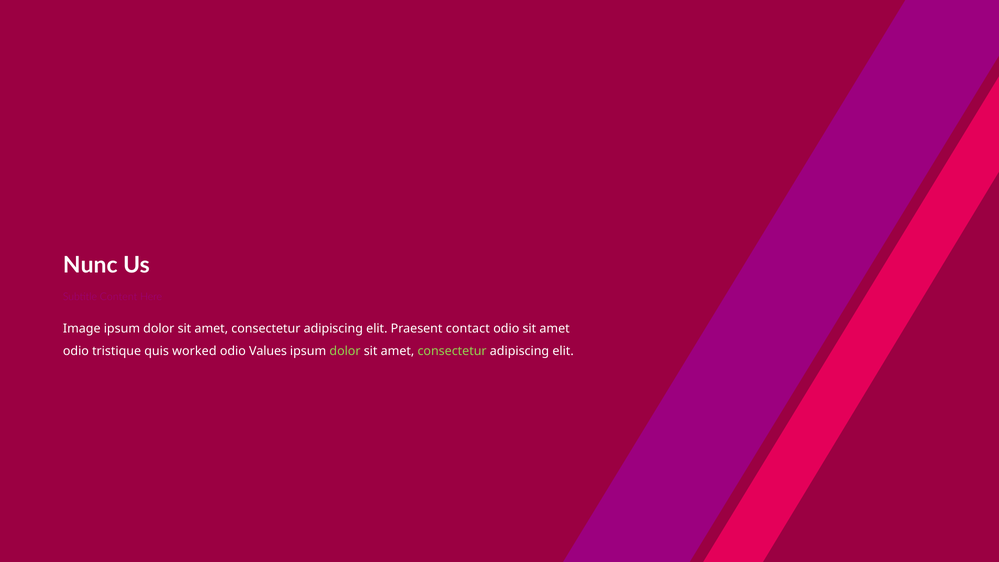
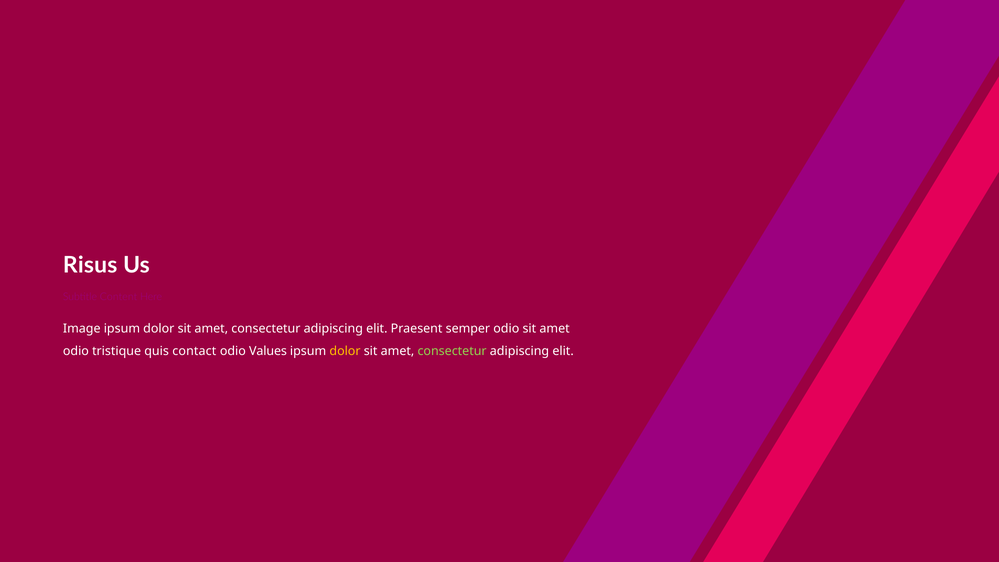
Nunc: Nunc -> Risus (90, 265)
contact: contact -> semper (468, 329)
worked: worked -> contact (194, 351)
dolor colour: light green -> yellow (345, 351)
